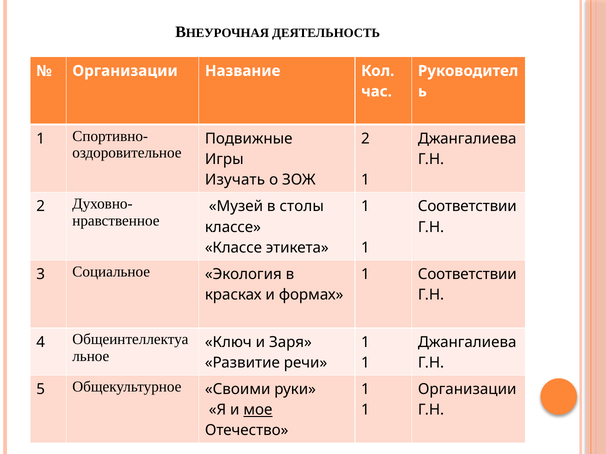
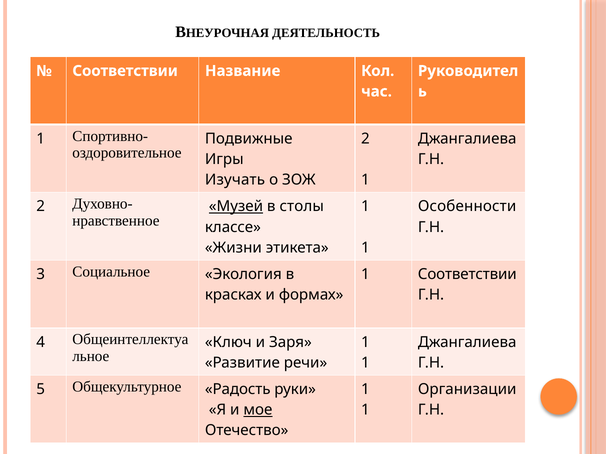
Организации: Организации -> Соответствии (125, 71)
Музей underline: none -> present (236, 207)
Соответствии: Соответствии -> Особенности (467, 207)
Классе: Классе -> Жизни (233, 248)
Своими: Своими -> Радость (238, 390)
